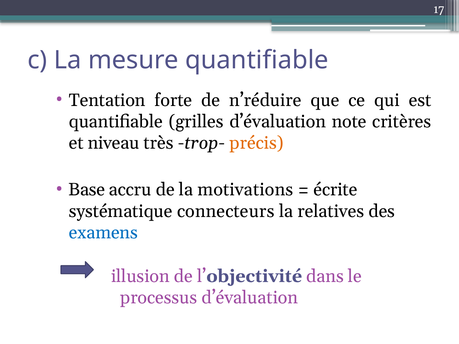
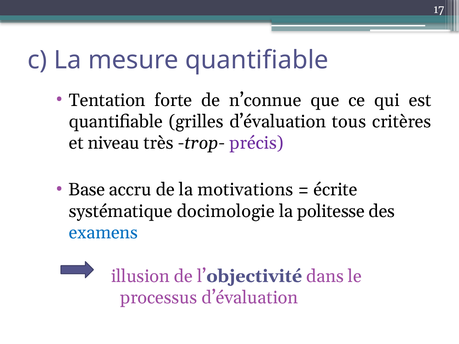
n’réduire: n’réduire -> n’connue (265, 100)
note: note -> tous (349, 122)
précis colour: orange -> purple (257, 143)
connecteurs: connecteurs -> docimologie (226, 211)
relatives: relatives -> politesse (331, 211)
